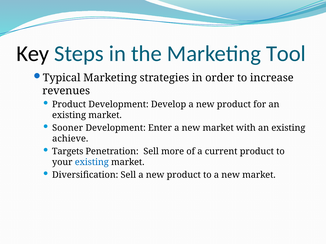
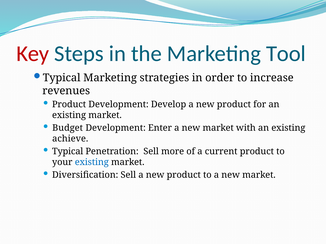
Key colour: black -> red (33, 54)
Sooner: Sooner -> Budget (68, 128)
Targets: Targets -> Typical (68, 152)
